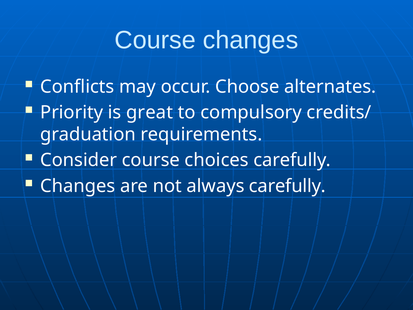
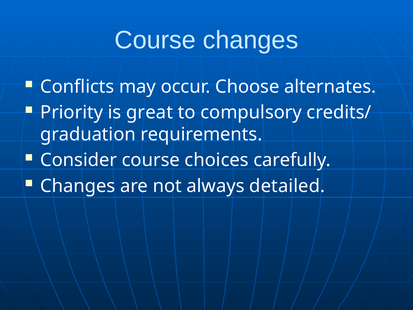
always carefully: carefully -> detailed (287, 186)
